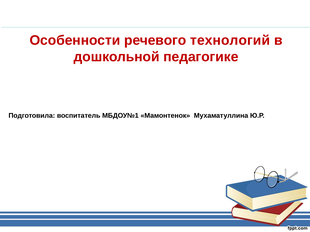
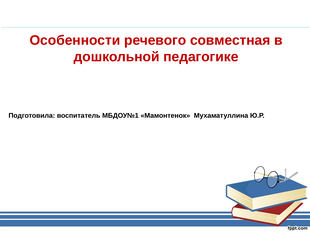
технологий: технологий -> совместная (230, 40)
